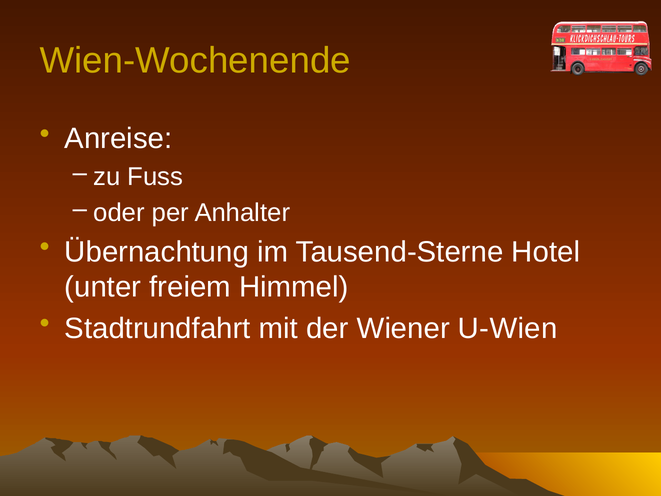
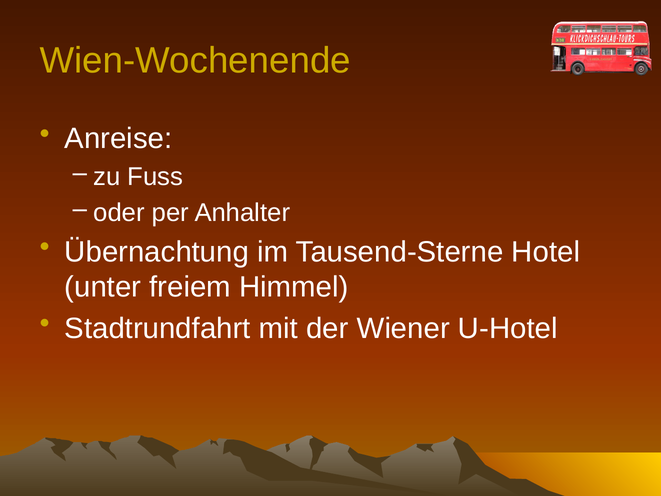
U-Wien: U-Wien -> U-Hotel (508, 328)
